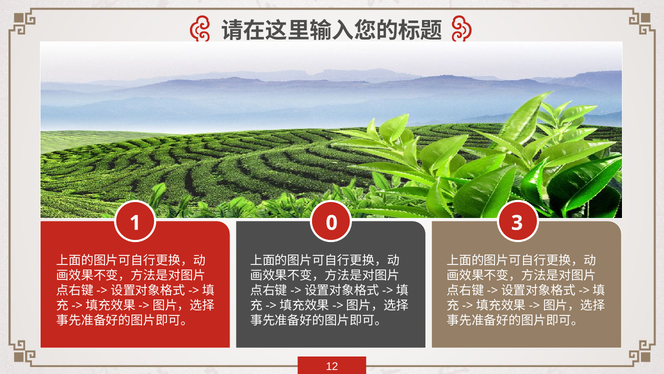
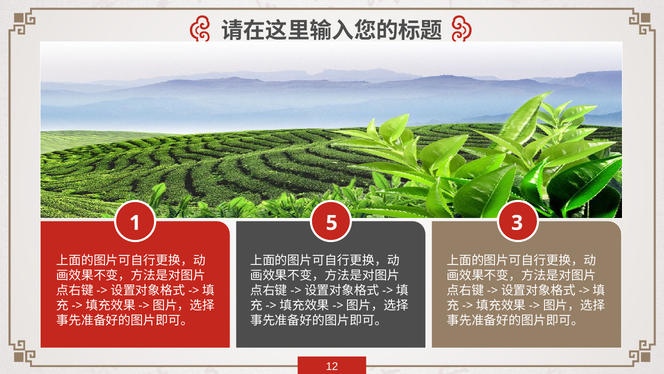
0: 0 -> 5 (332, 223)
